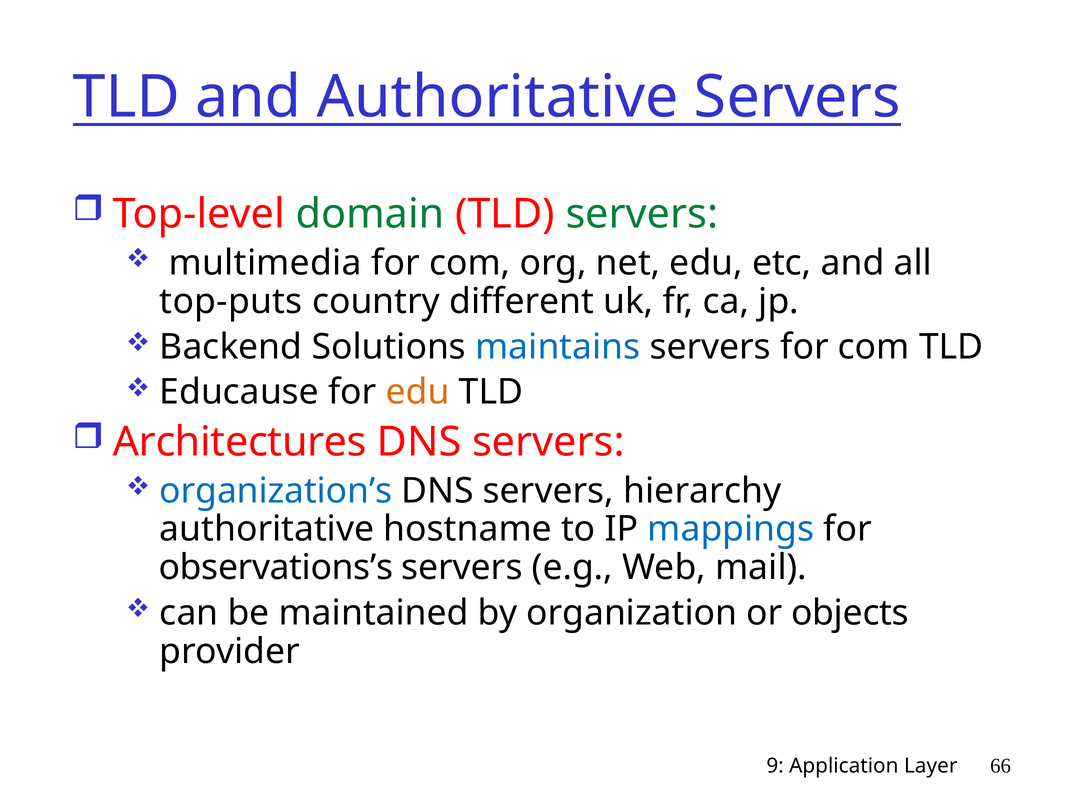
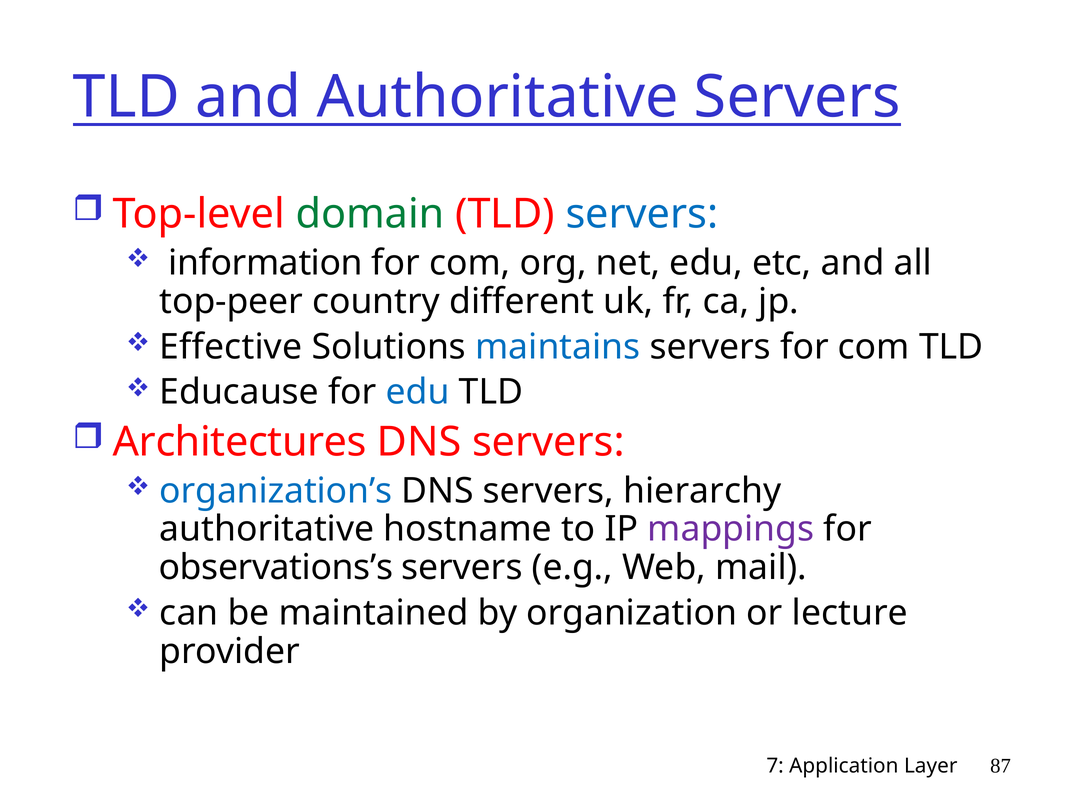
servers colour: green -> blue (642, 214)
multimedia: multimedia -> information (266, 263)
top-puts: top-puts -> top-peer (231, 301)
Backend: Backend -> Effective (231, 347)
edu colour: orange -> blue (418, 392)
mappings colour: blue -> purple (731, 529)
objects: objects -> lecture (850, 613)
9: 9 -> 7 (775, 765)
66: 66 -> 87 (1001, 765)
